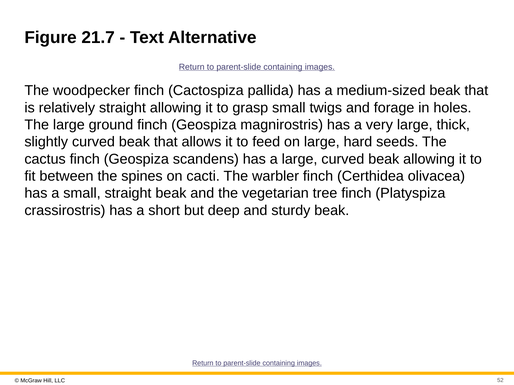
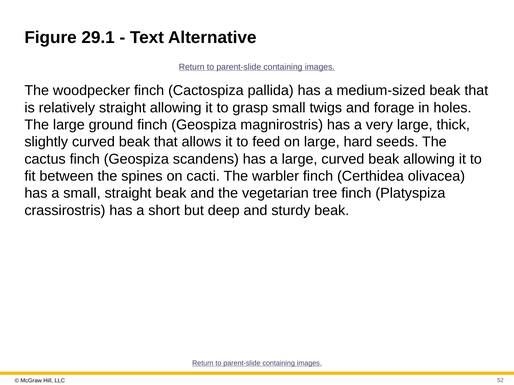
21.7: 21.7 -> 29.1 (98, 37)
